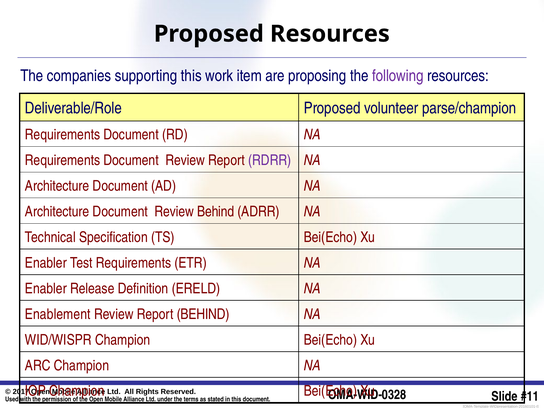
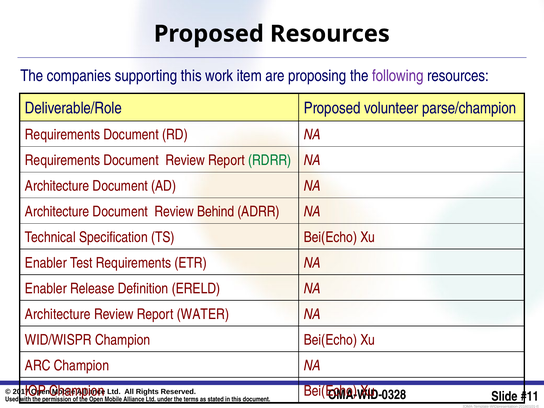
RDRR colour: purple -> green (270, 160)
Enablement: Enablement -> Architecture (58, 314)
Report BEHIND: BEHIND -> WATER (203, 314)
